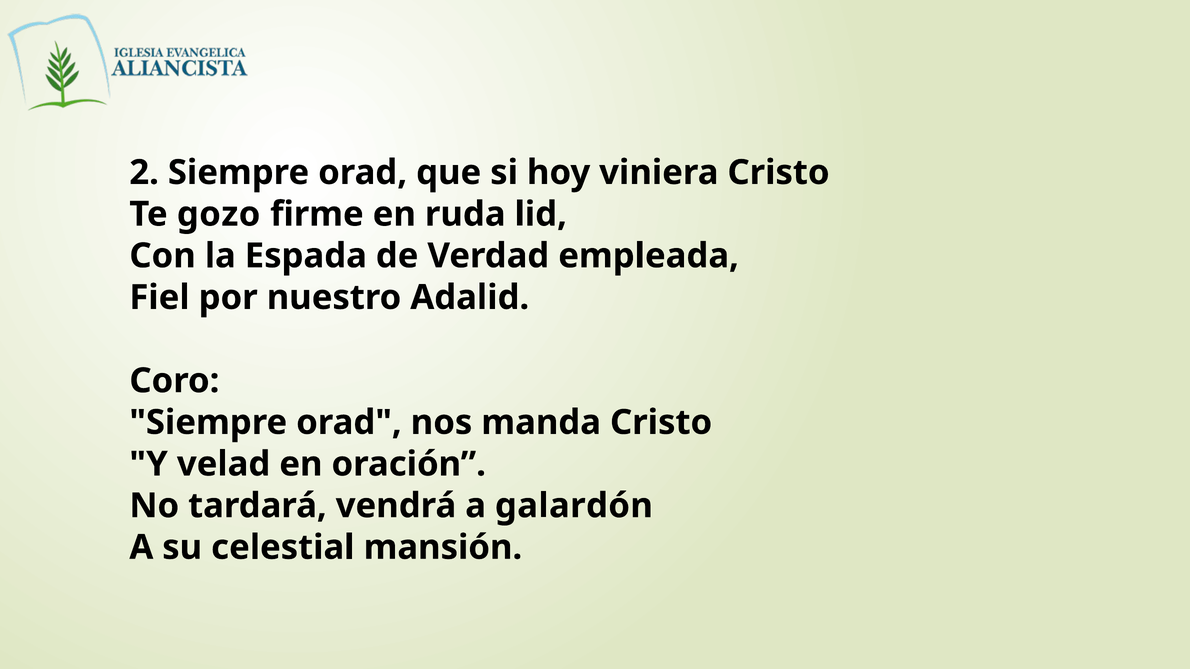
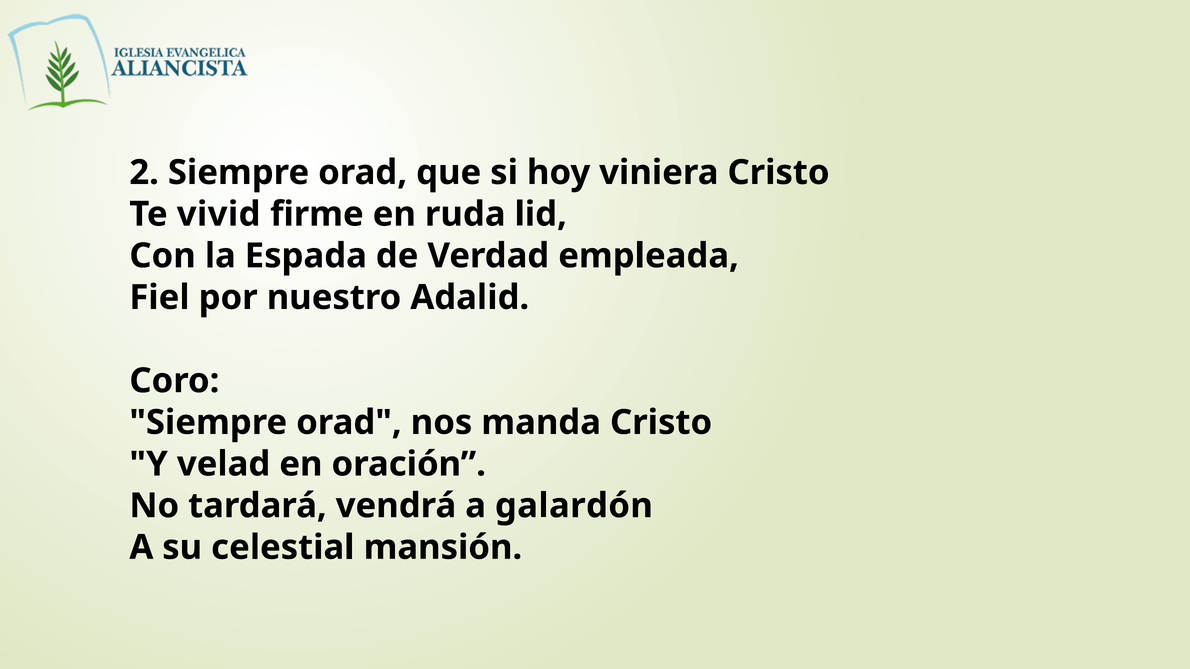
gozo: gozo -> vivid (219, 214)
